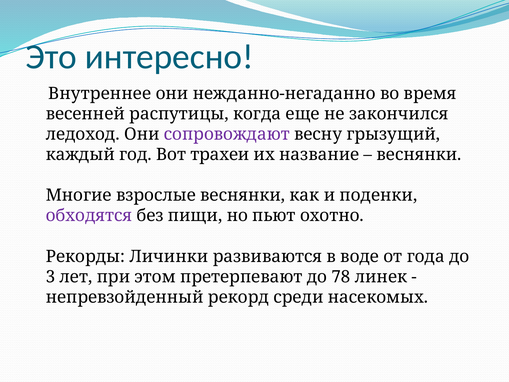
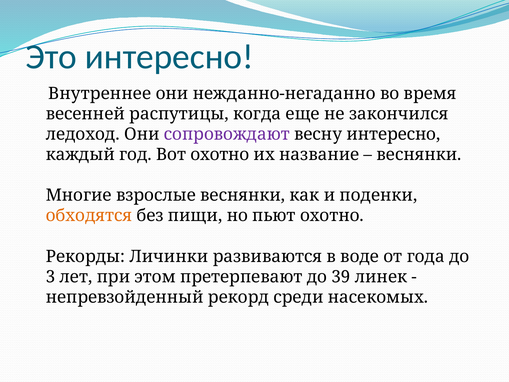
весну грызущий: грызущий -> интересно (393, 134)
Вот трахеи: трахеи -> охотно (220, 154)
обходятся colour: purple -> orange (89, 216)
78: 78 -> 39 (341, 277)
